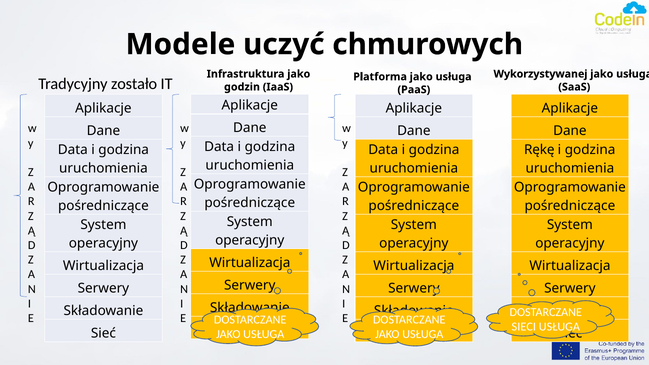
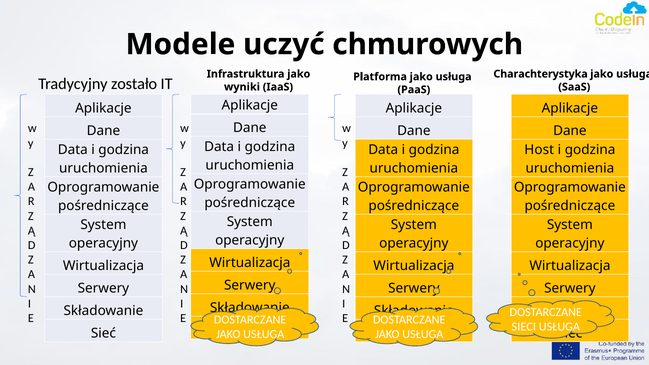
Wykorzystywanej: Wykorzystywanej -> Charachterystyka (541, 74)
godzin: godzin -> wyniki (242, 87)
Rękę: Rękę -> Host (539, 150)
